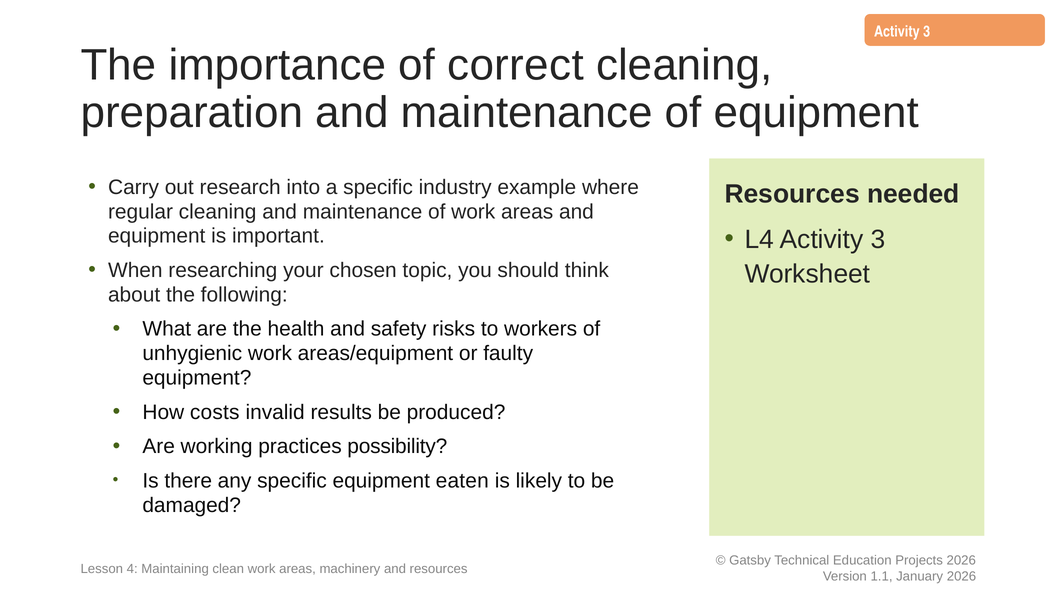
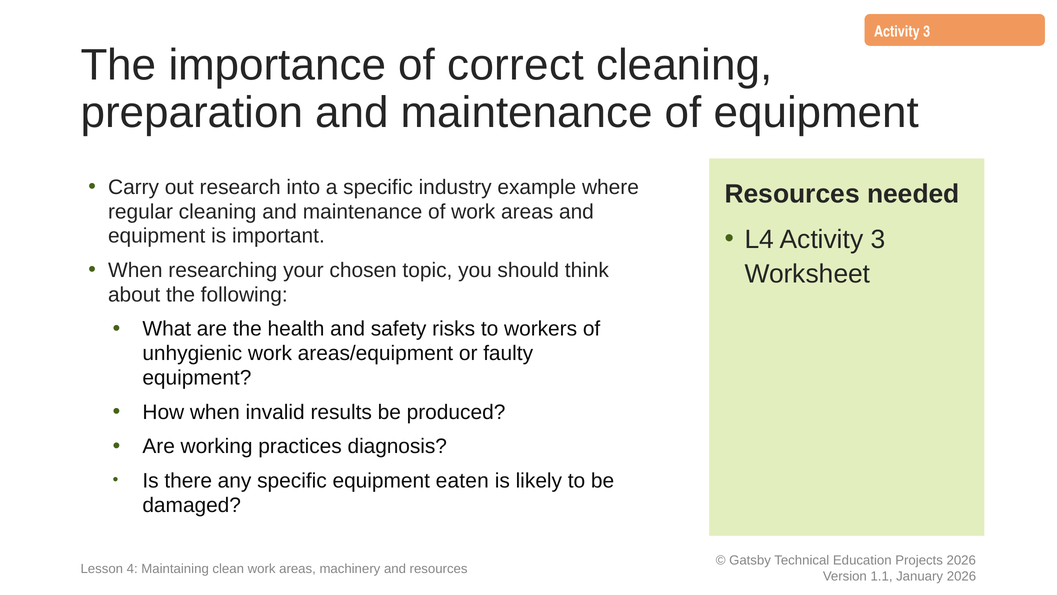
How costs: costs -> when (215, 412)
possibility: possibility -> diagnosis (397, 446)
